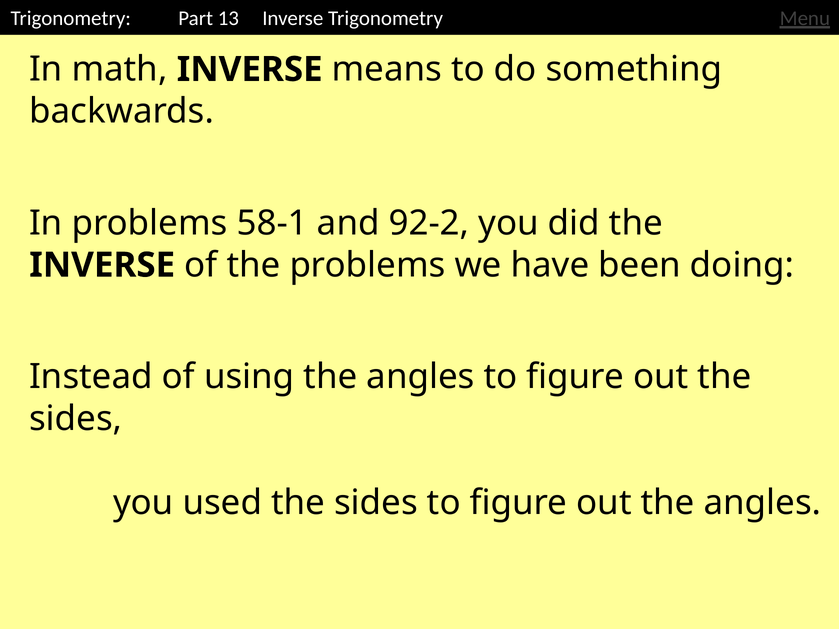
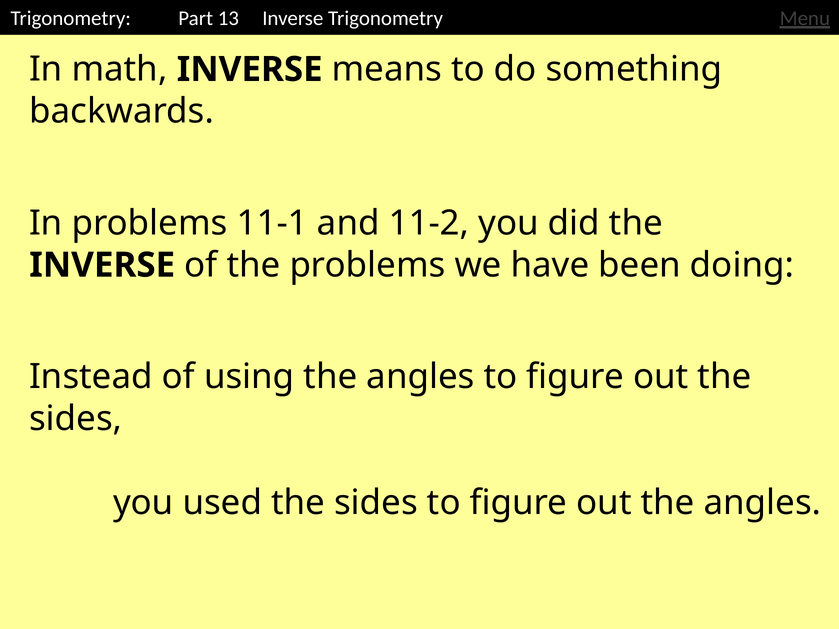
58-1: 58-1 -> 11-1 (272, 223)
92-2: 92-2 -> 11-2 (429, 223)
